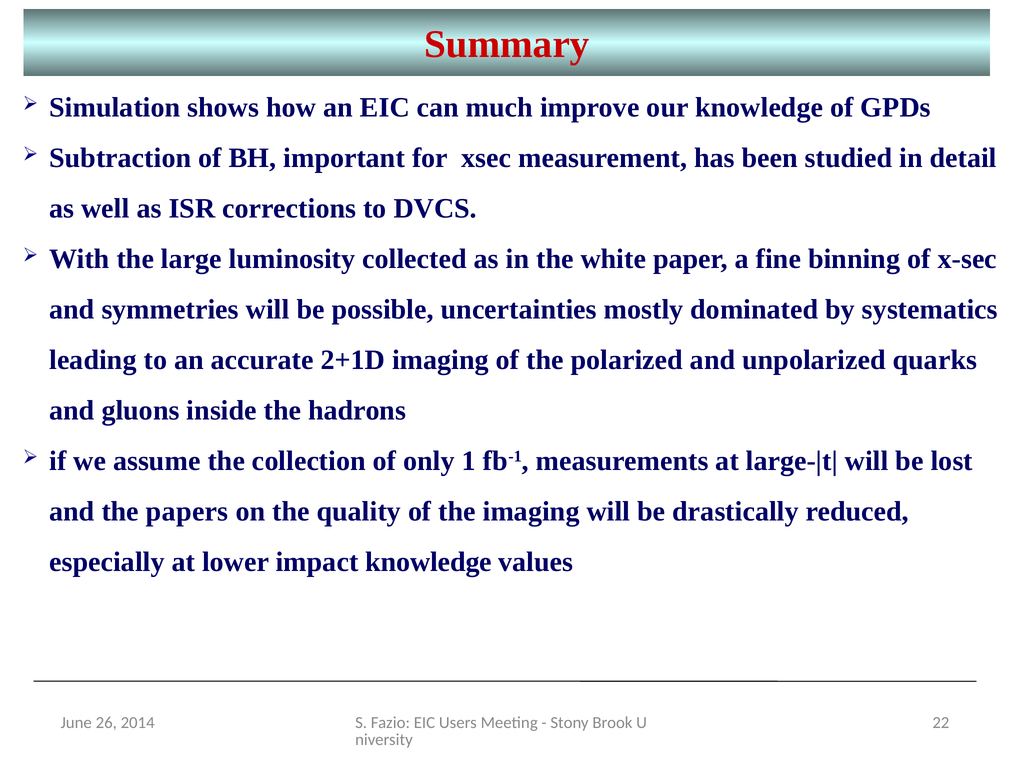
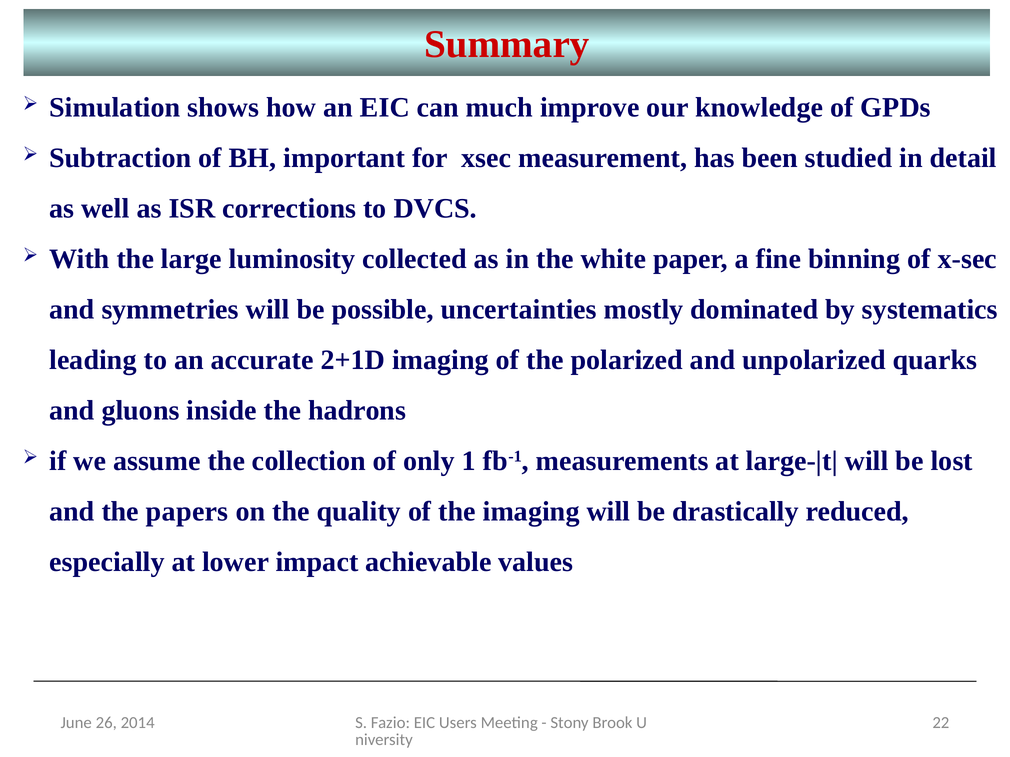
impact knowledge: knowledge -> achievable (428, 562)
